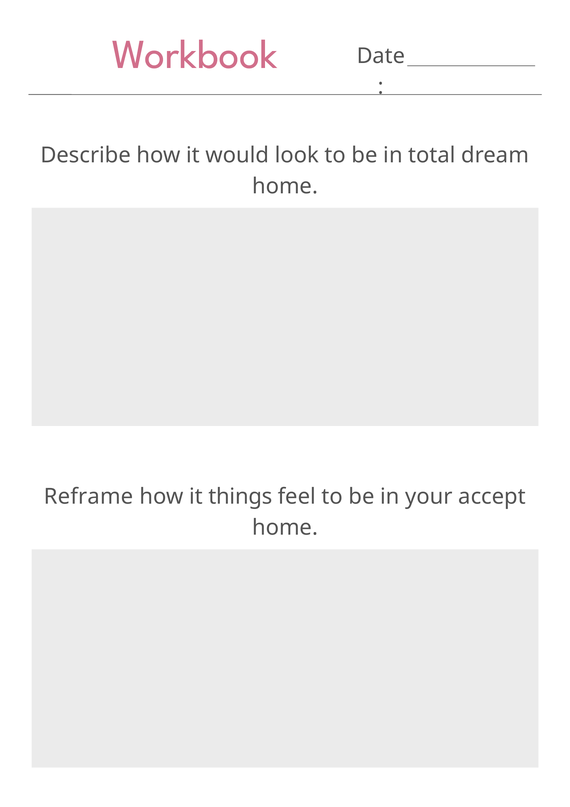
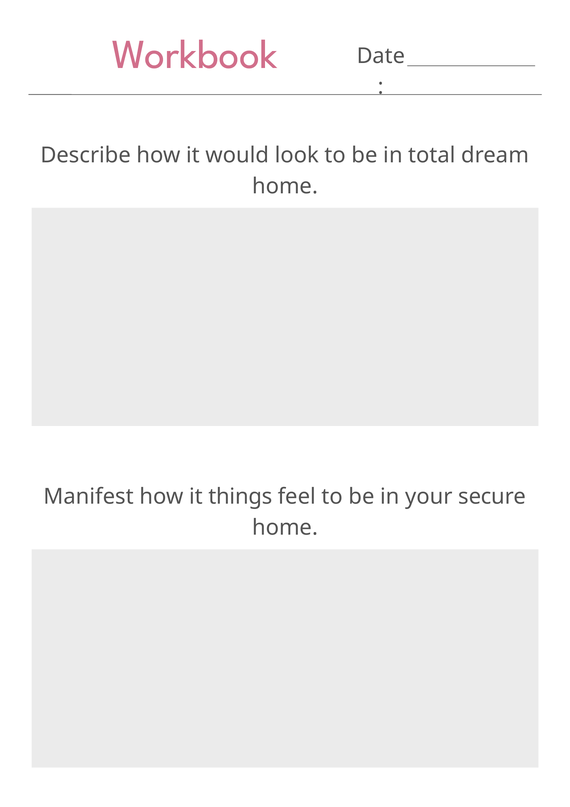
Reframe: Reframe -> Manifest (89, 496)
accept: accept -> secure (492, 496)
